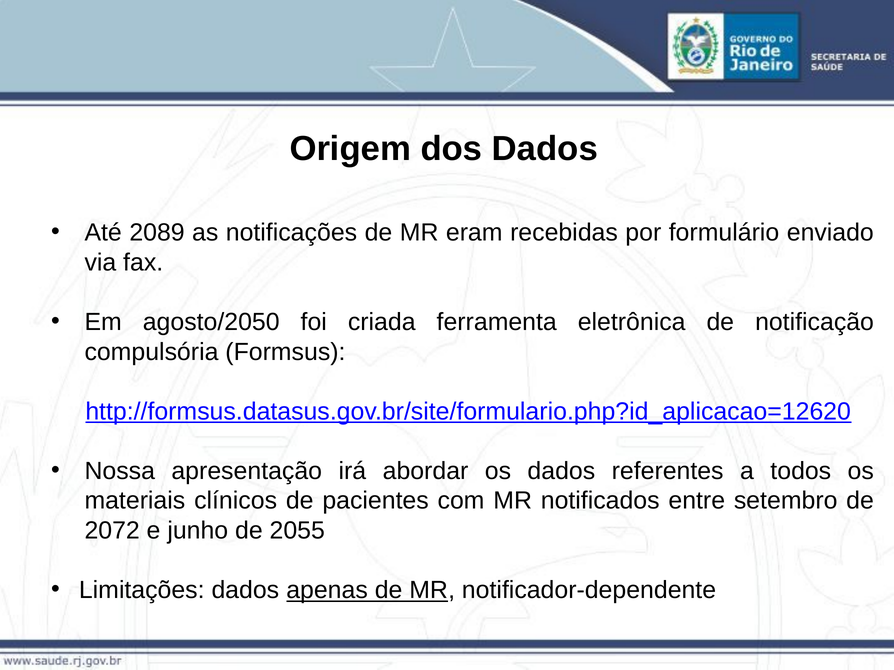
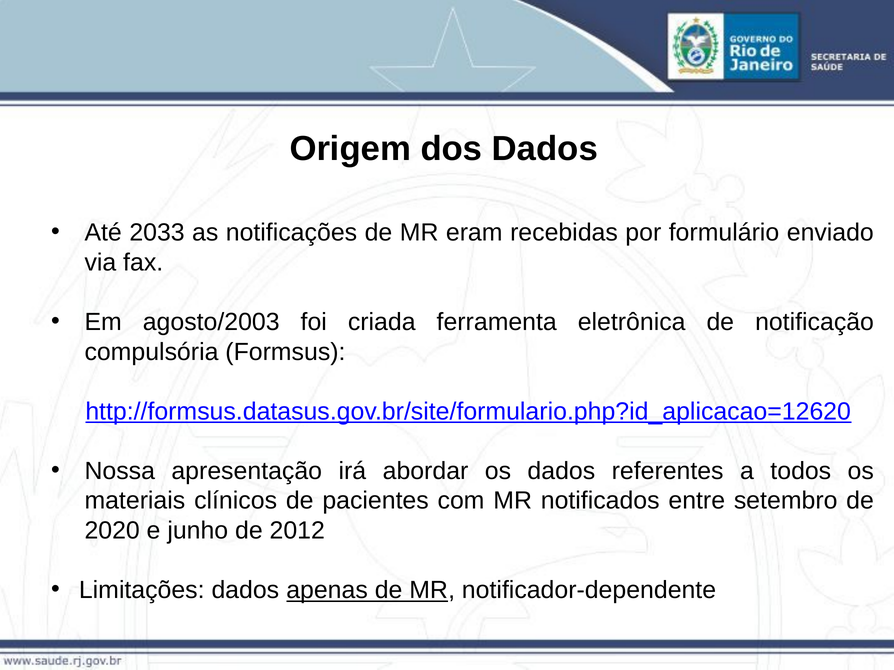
2089: 2089 -> 2033 (157, 233)
agosto/2050: agosto/2050 -> agosto/2003 (211, 322)
2072: 2072 -> 2020 (112, 531)
2055: 2055 -> 2012 (297, 531)
